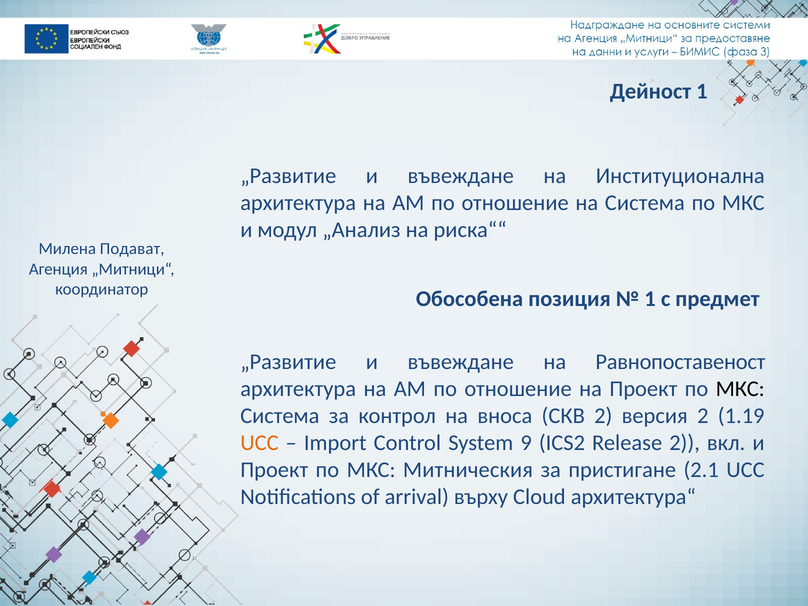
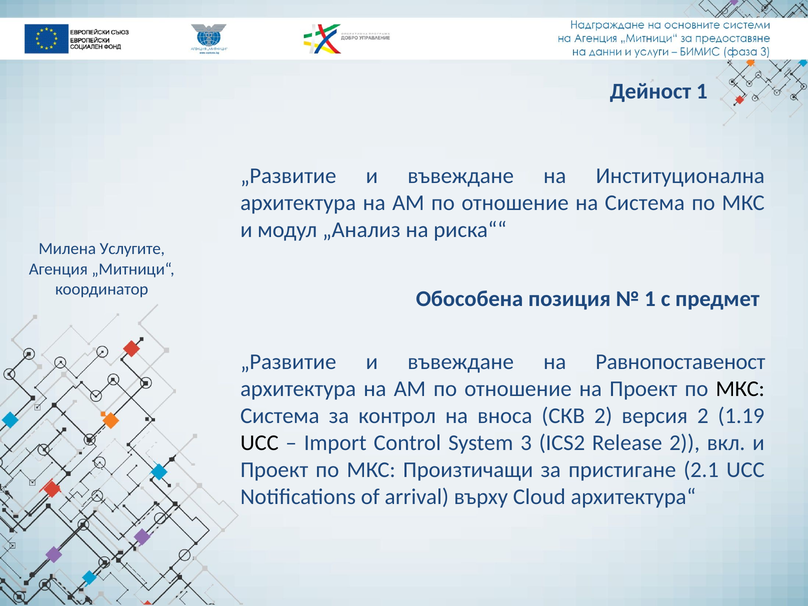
Подават: Подават -> Услугите (132, 249)
UCC colour: orange -> black (259, 443)
9: 9 -> 3 (526, 443)
Митническия: Митническия -> Произтичащи (468, 470)
